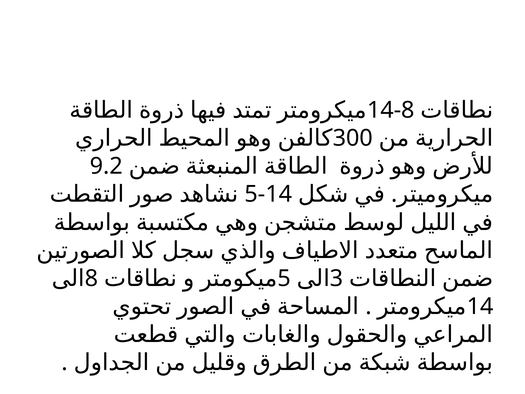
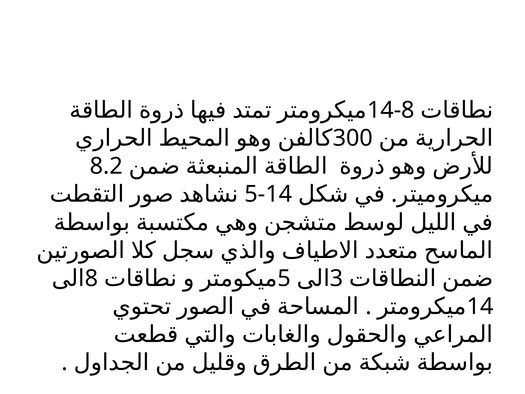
9.2: 9.2 -> 8.2 (106, 166)
